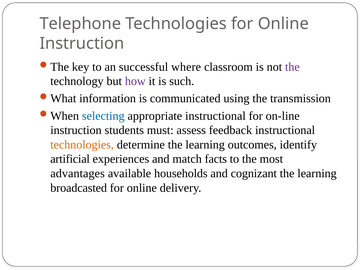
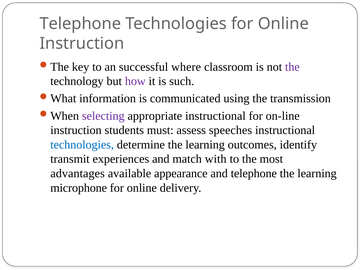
selecting colour: blue -> purple (103, 116)
feedback: feedback -> speeches (230, 130)
technologies colour: orange -> blue (82, 145)
artificial: artificial -> transmit (70, 159)
facts: facts -> with (216, 159)
households: households -> appearance (181, 173)
and cognizant: cognizant -> telephone (254, 173)
broadcasted: broadcasted -> microphone (79, 188)
